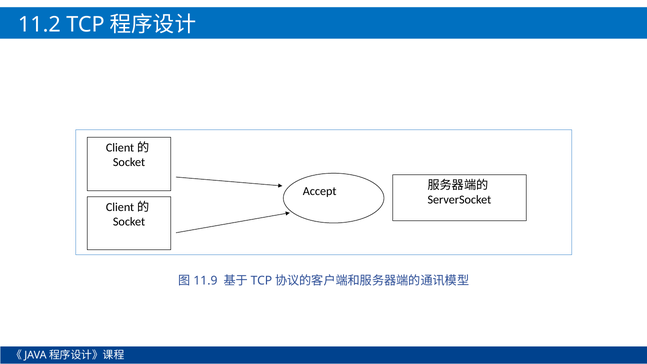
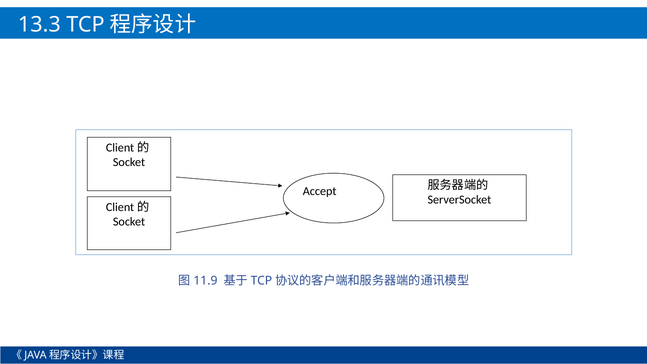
11.2: 11.2 -> 13.3 (39, 24)
